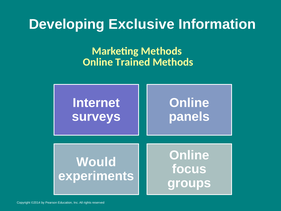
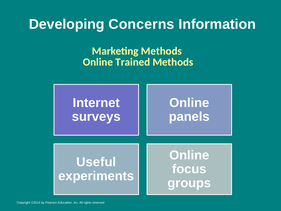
Exclusive: Exclusive -> Concerns (141, 24)
Would: Would -> Useful (96, 162)
